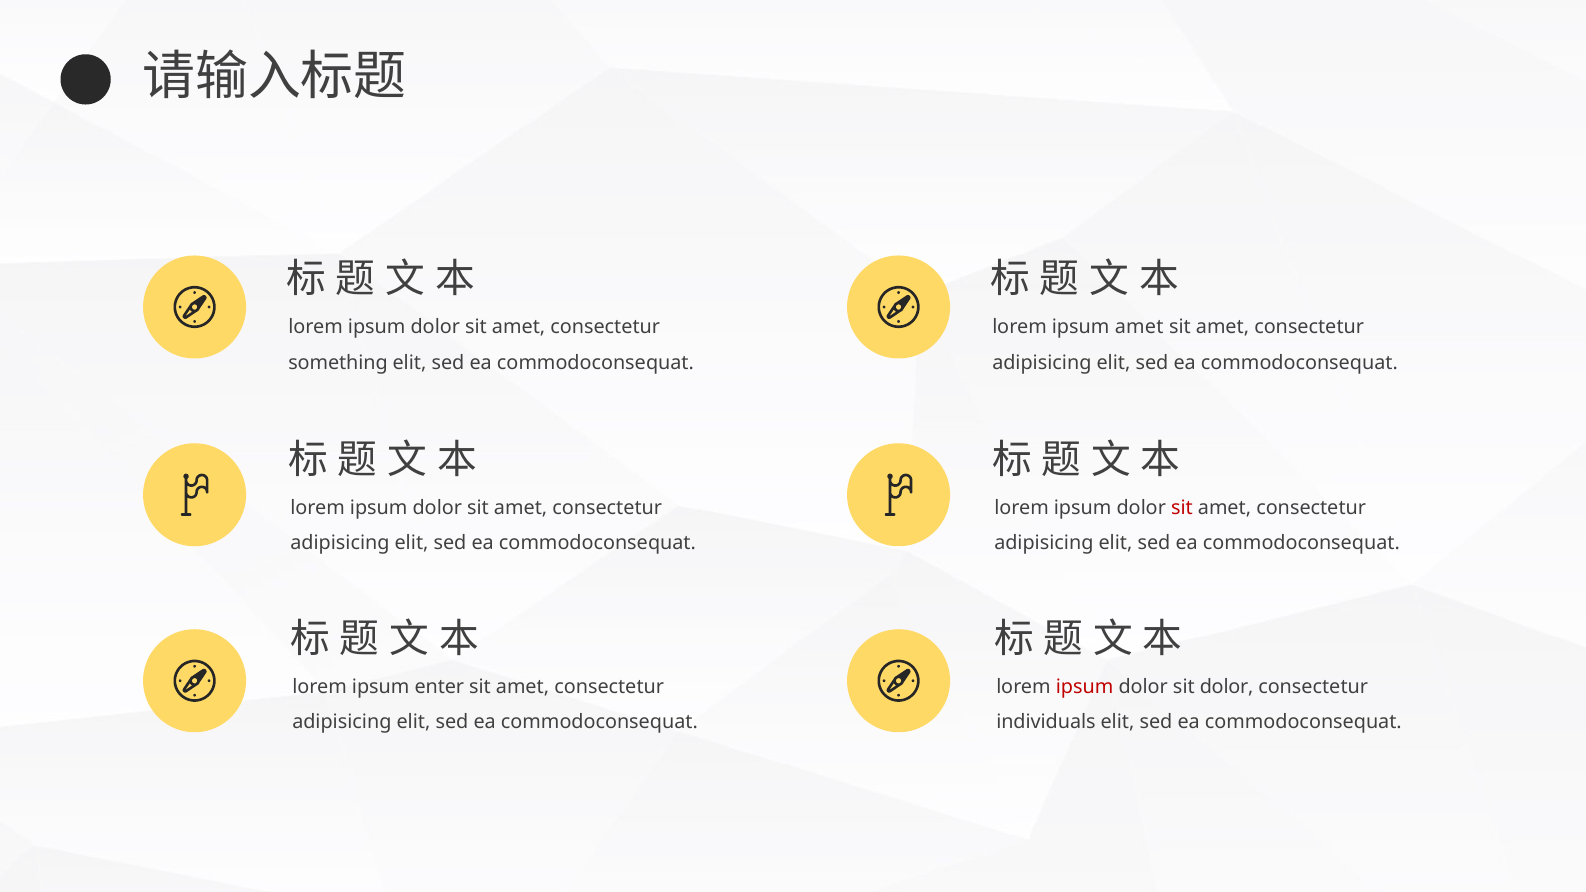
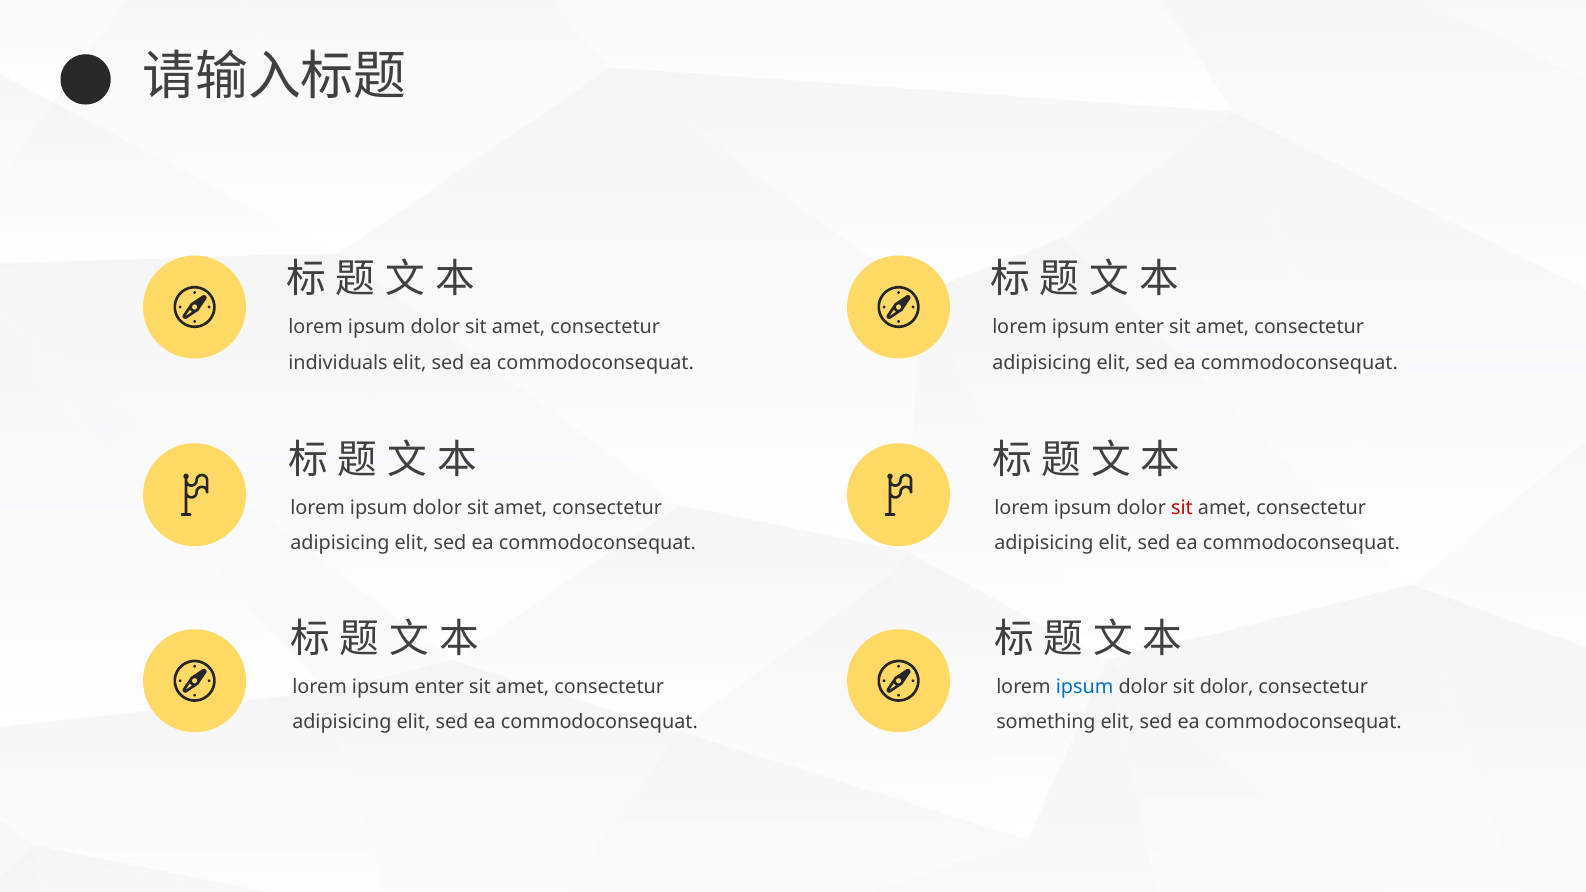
amet: amet -> enter (1139, 327)
something: something -> individuals (338, 363)
ipsum colour: red -> blue (1085, 687)
individuals: individuals -> something (1046, 722)
